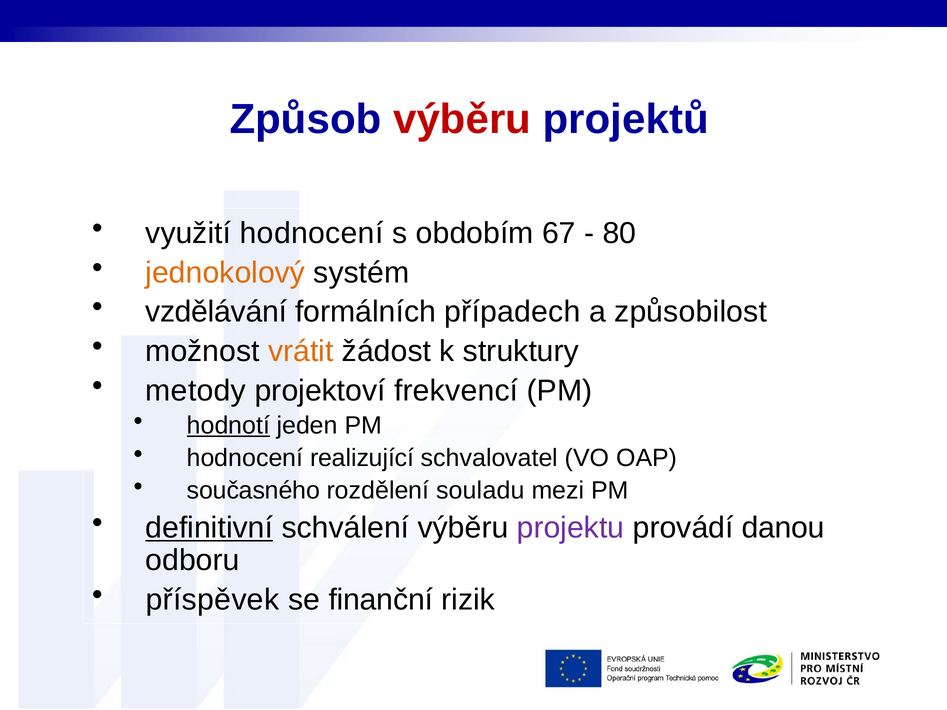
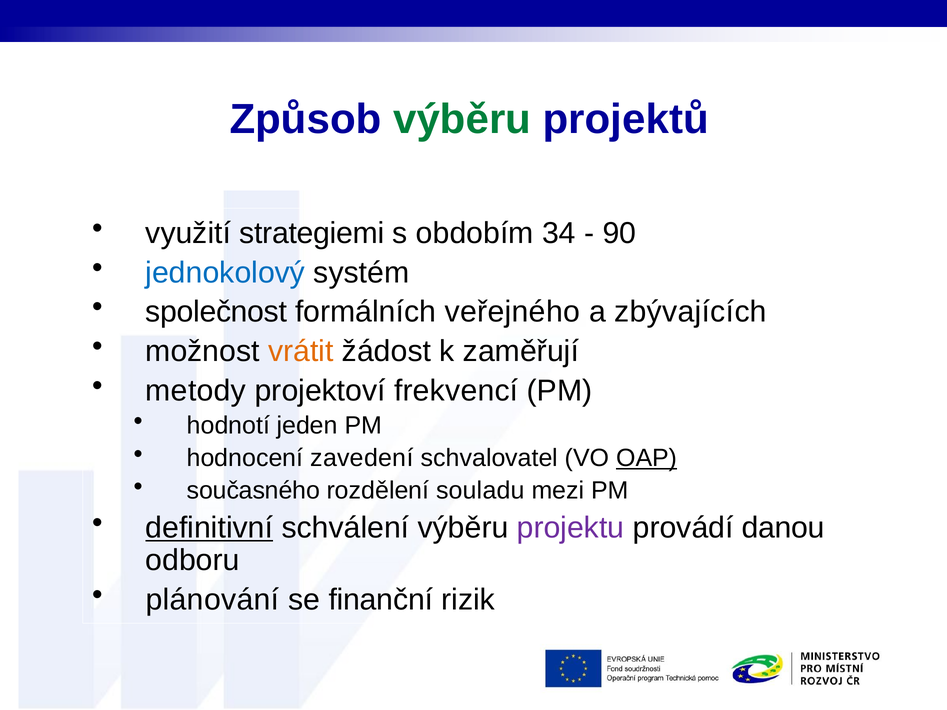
výběru colour: red -> green (462, 120)
využití hodnocení: hodnocení -> strategiemi (312, 233)
67: 67 -> 34 (559, 233)
80: 80 -> 90 (619, 233)
jednokolový colour: orange -> blue (225, 273)
vzdělávání: vzdělávání -> společnost (216, 312)
případech: případech -> veřejného (512, 312)
způsobilost: způsobilost -> zbývajících (691, 312)
struktury: struktury -> zaměřují (521, 351)
hodnotí underline: present -> none (228, 425)
realizující: realizující -> zavedení (362, 458)
OAP underline: none -> present (647, 458)
příspěvek: příspěvek -> plánování (212, 600)
